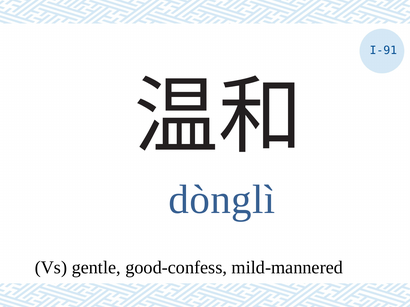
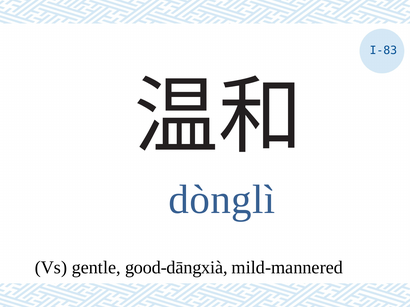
I-91: I-91 -> I-83 (383, 51)
good-confess: good-confess -> good-dāngxià (176, 268)
